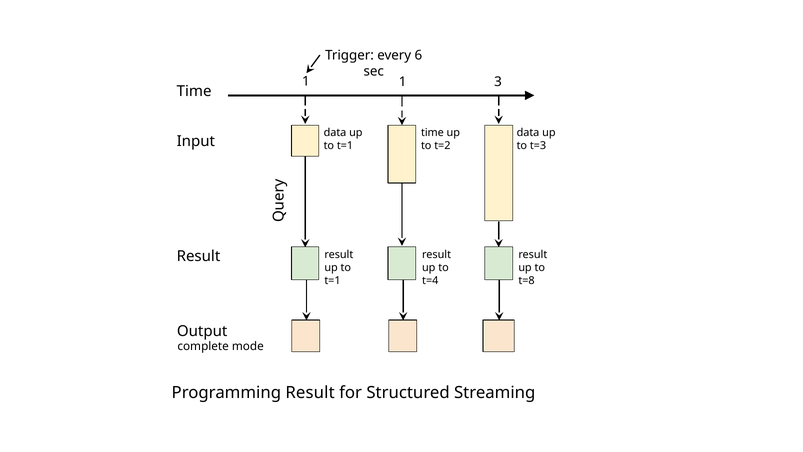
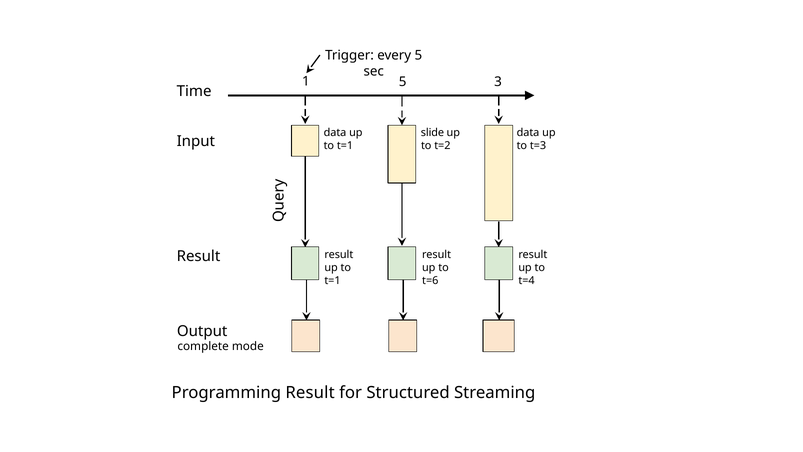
every 6: 6 -> 5 (418, 55)
1 1: 1 -> 5 (403, 82)
time: time -> slide (432, 133)
t=4: t=4 -> t=6 (430, 280)
t=8: t=8 -> t=4 (527, 280)
